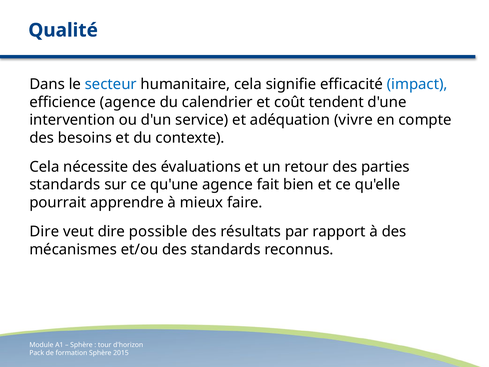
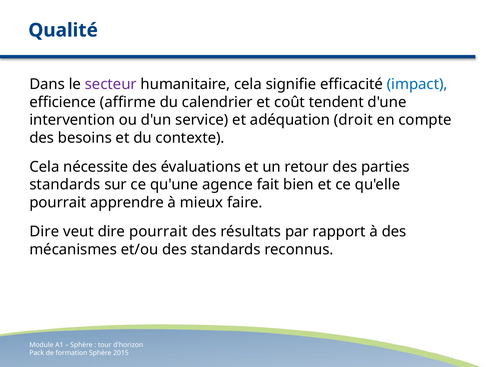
secteur colour: blue -> purple (111, 84)
efficience agence: agence -> affirme (128, 102)
vivre: vivre -> droit (353, 120)
dire possible: possible -> pourrait (158, 231)
